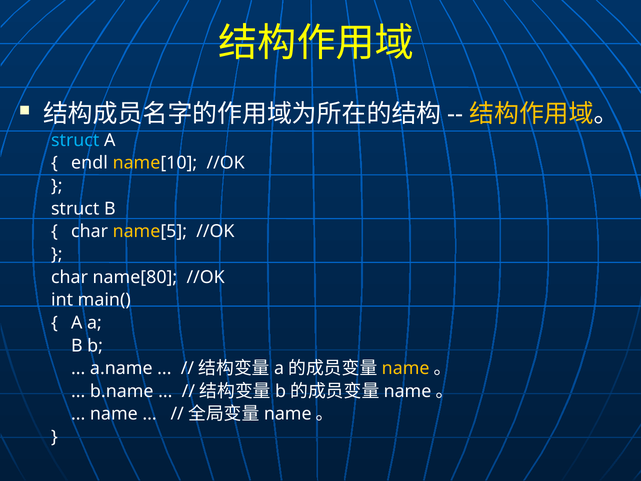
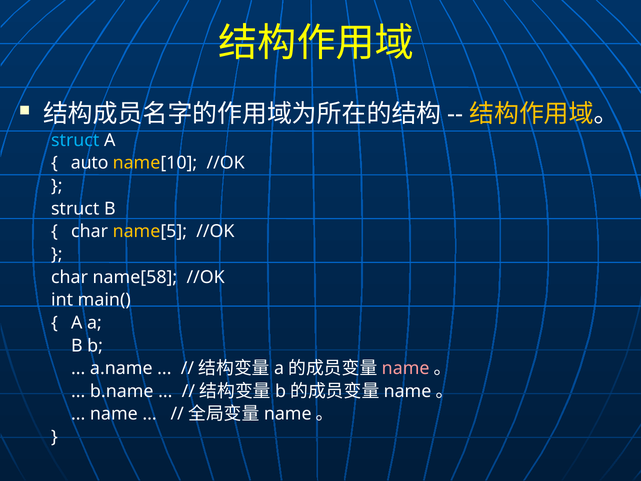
endl: endl -> auto (90, 163)
name[80: name[80 -> name[58 (135, 277)
name colour: yellow -> pink (406, 368)
